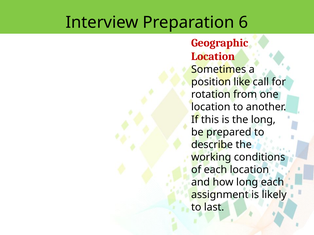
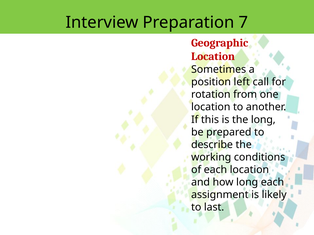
6: 6 -> 7 (243, 22)
like: like -> left (242, 82)
